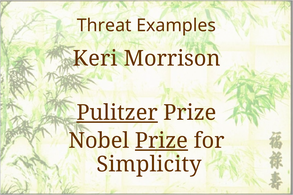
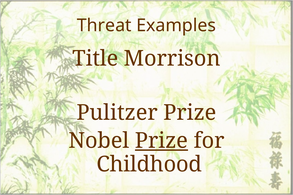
Keri: Keri -> Title (95, 58)
Pulitzer underline: present -> none (117, 112)
Simplicity: Simplicity -> Childhood (149, 164)
